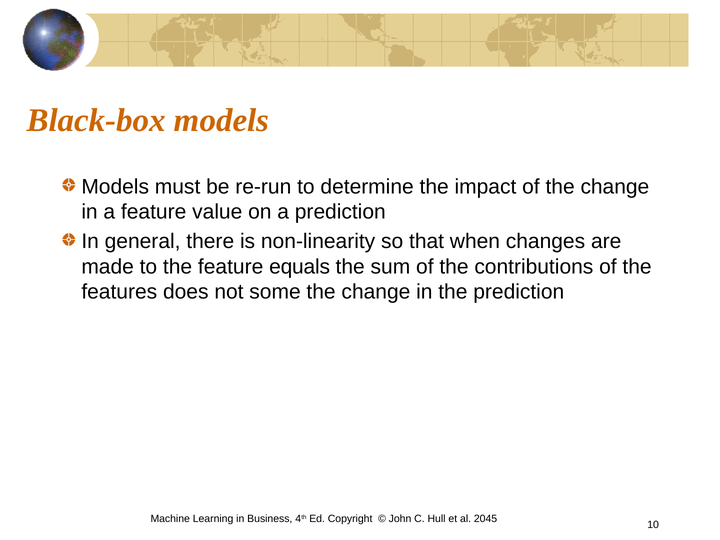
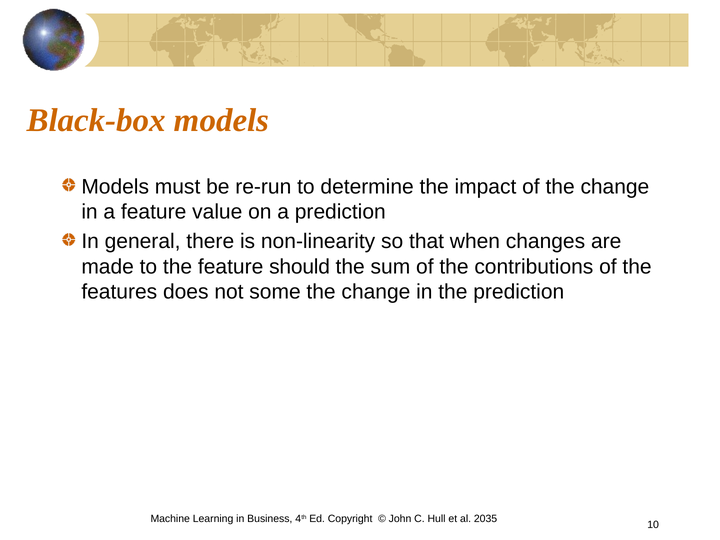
equals: equals -> should (300, 267)
2045: 2045 -> 2035 (486, 519)
